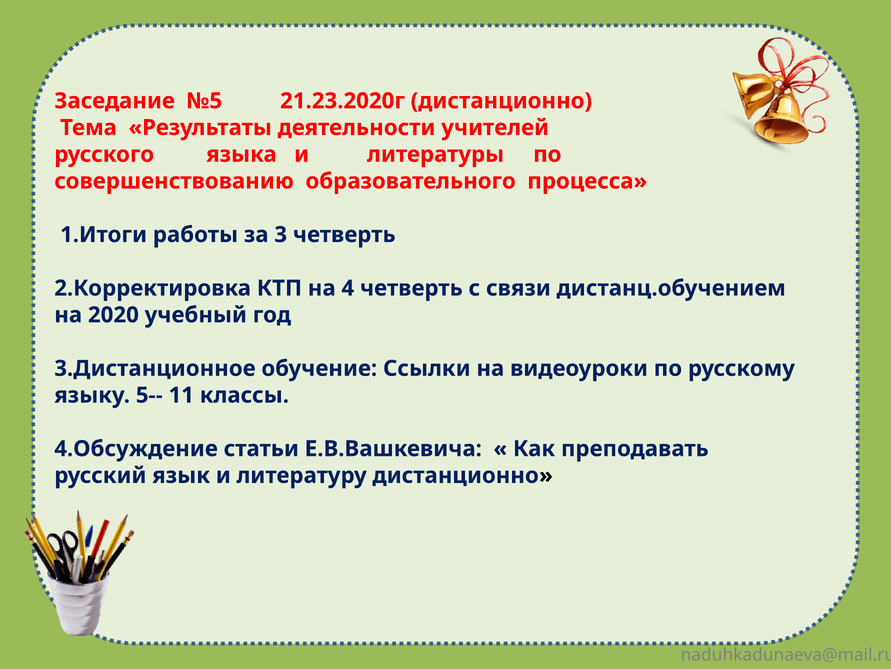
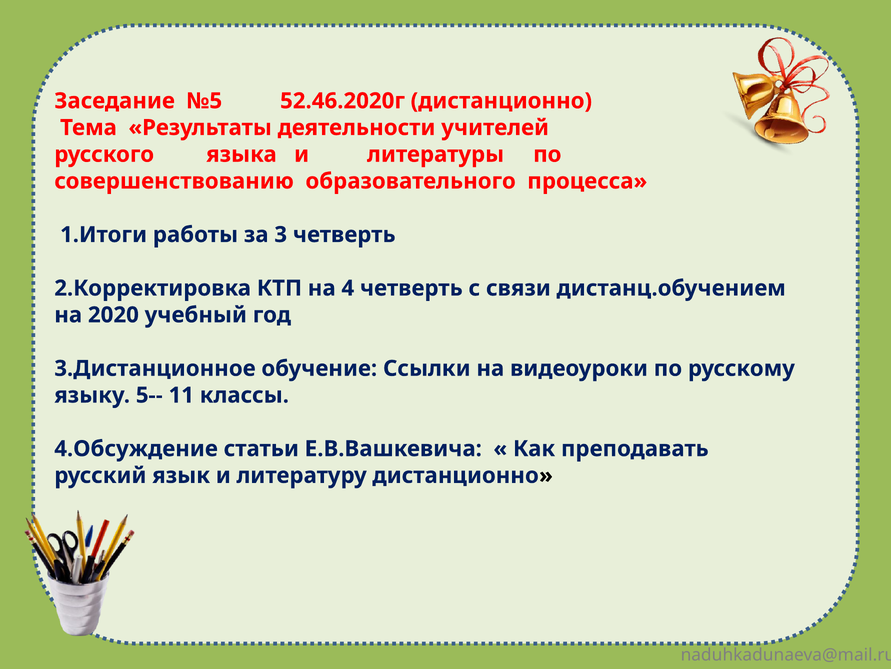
21.23.2020г: 21.23.2020г -> 52.46.2020г (343, 101)
